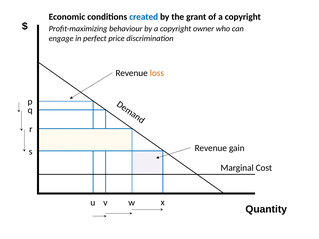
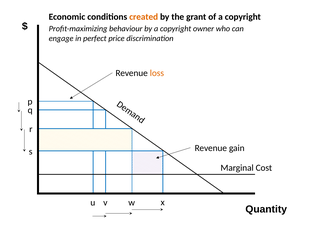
created colour: blue -> orange (144, 17)
